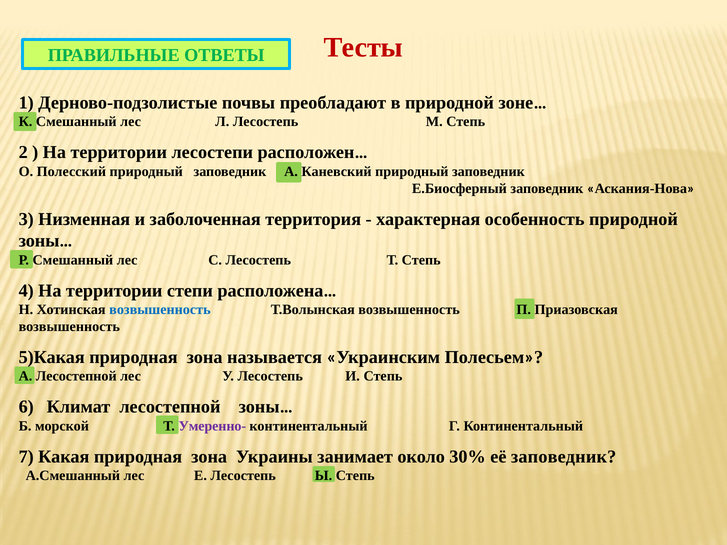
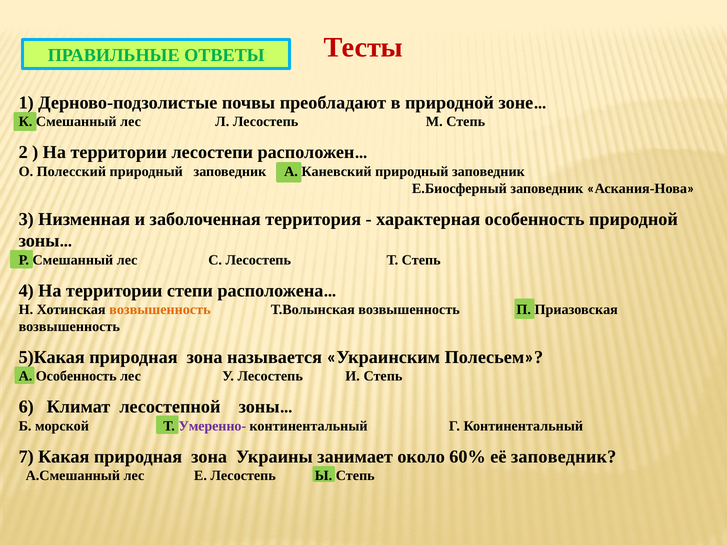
возвышенность colour: blue -> orange (160, 310)
А Лесостепной: Лесостепной -> Особенность (76, 376)
30%: 30% -> 60% (468, 457)
